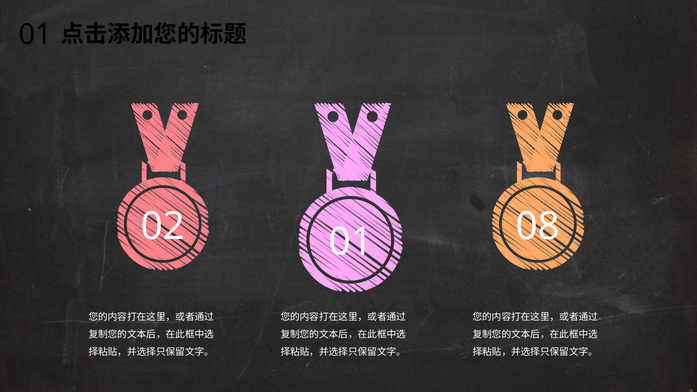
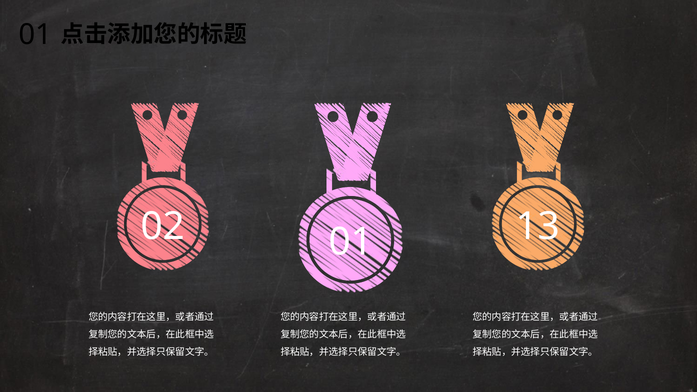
08: 08 -> 13 (538, 226)
